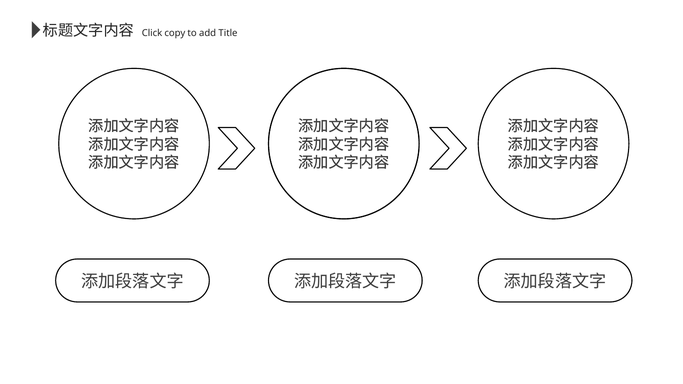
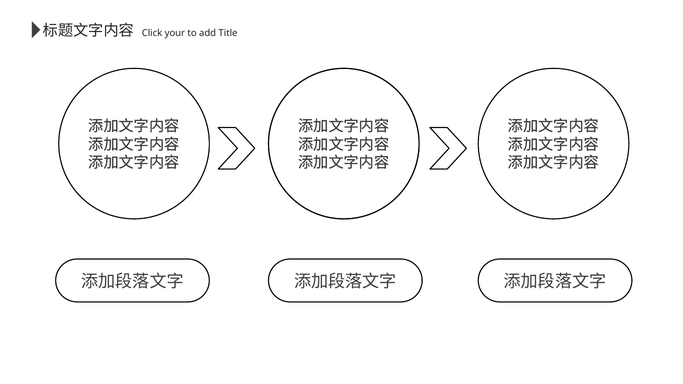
copy: copy -> your (175, 33)
